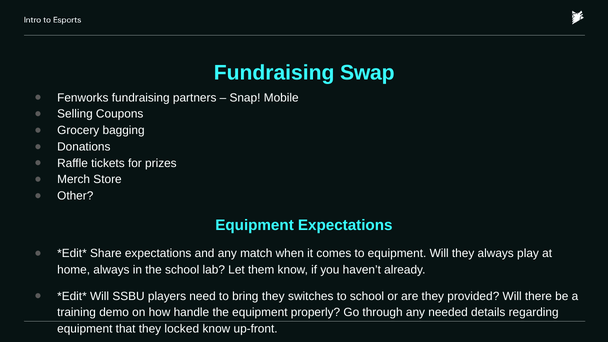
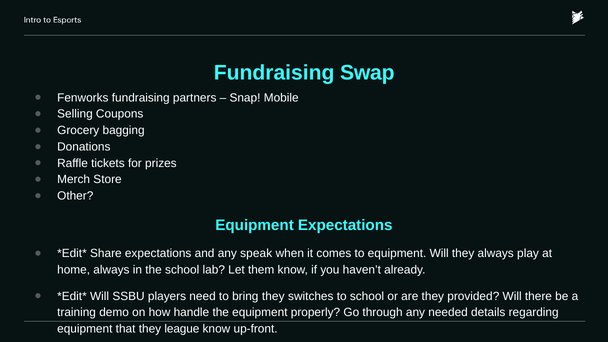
match: match -> speak (256, 253)
locked: locked -> league (182, 329)
